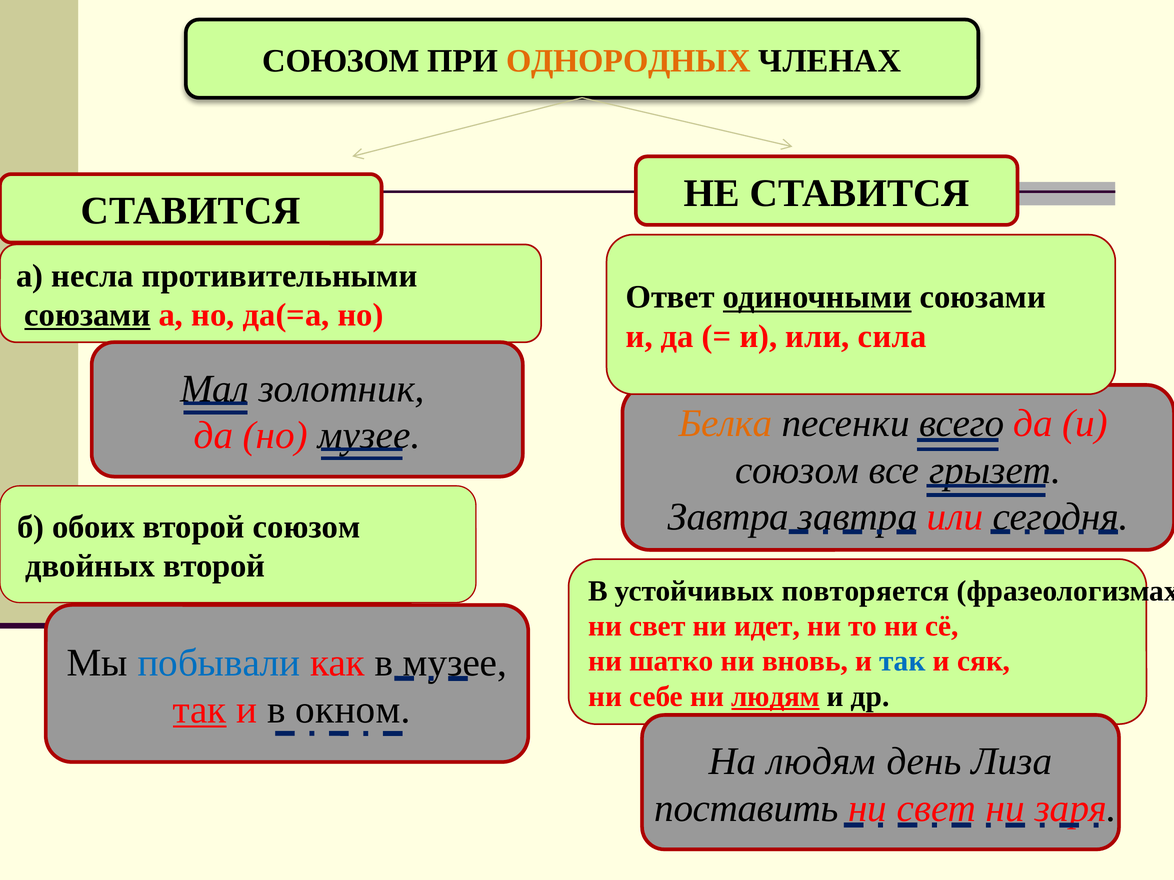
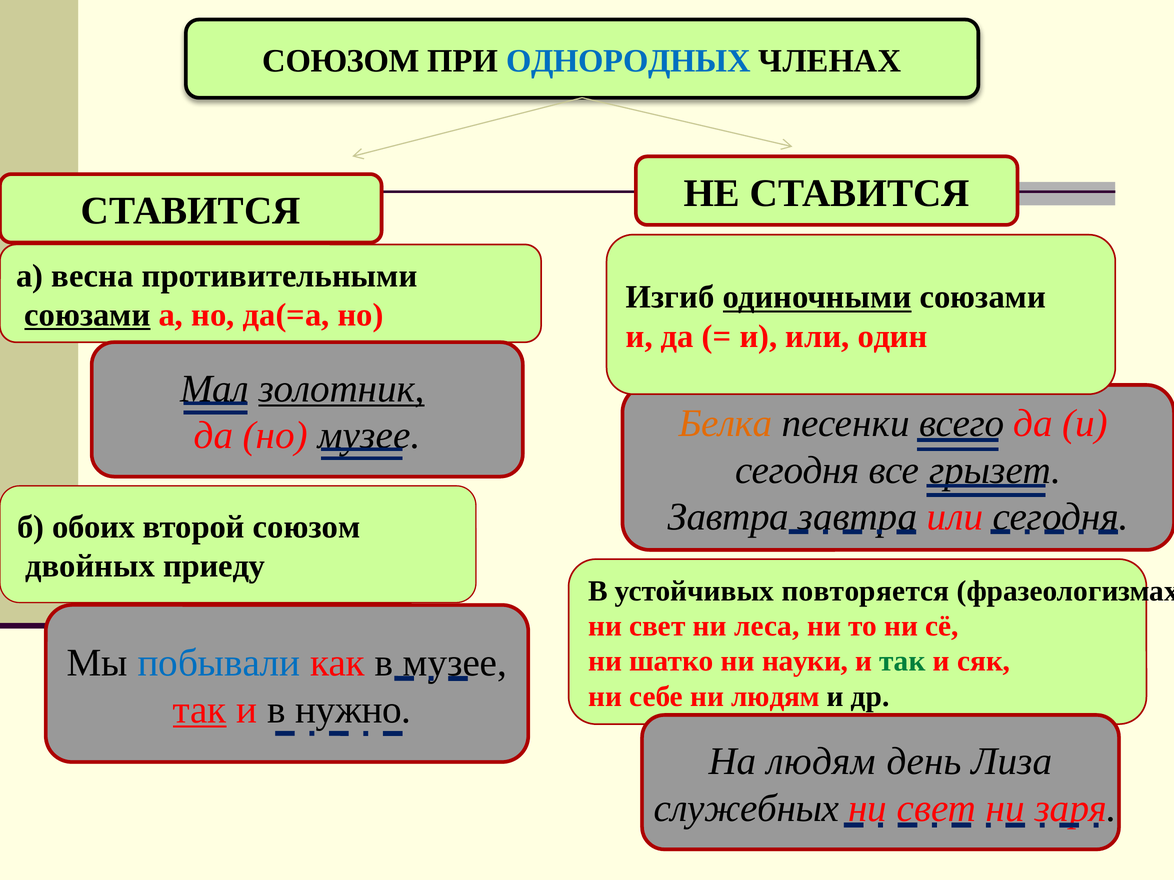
ОДНОРОДНЫХ colour: orange -> blue (628, 61)
несла: несла -> весна (93, 276)
Ответ: Ответ -> Изгиб (670, 297)
сила: сила -> один (893, 336)
золотник underline: none -> present (341, 389)
союзом: союзом -> сегодня (797, 470)
двойных второй: второй -> приеду (214, 566)
идет: идет -> леса (767, 626)
вновь: вновь -> науки (805, 662)
так colour: blue -> green (902, 662)
людям underline: present -> none (775, 697)
окном: окном -> нужно (353, 710)
поставить: поставить -> служебных (746, 809)
